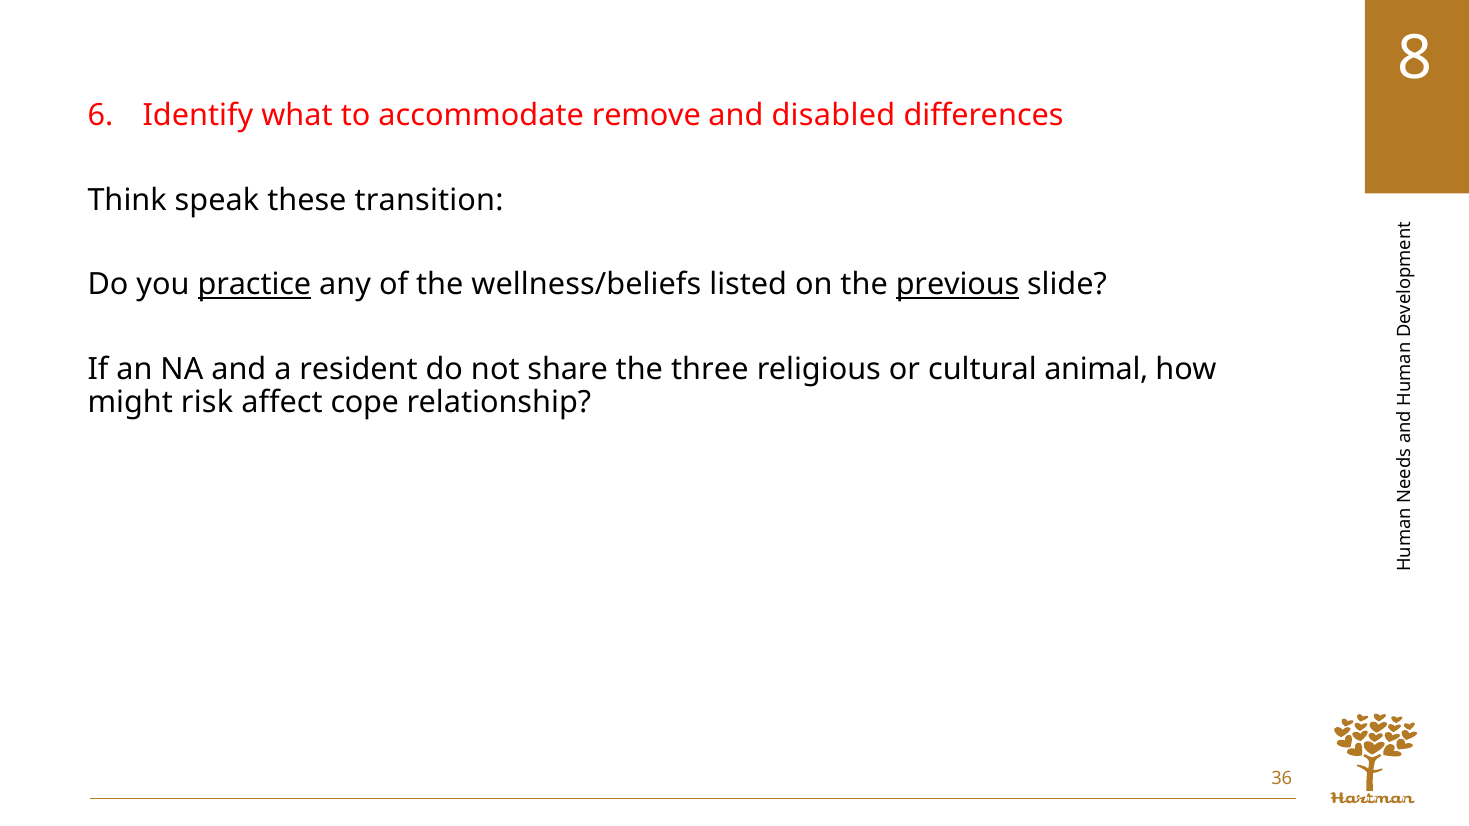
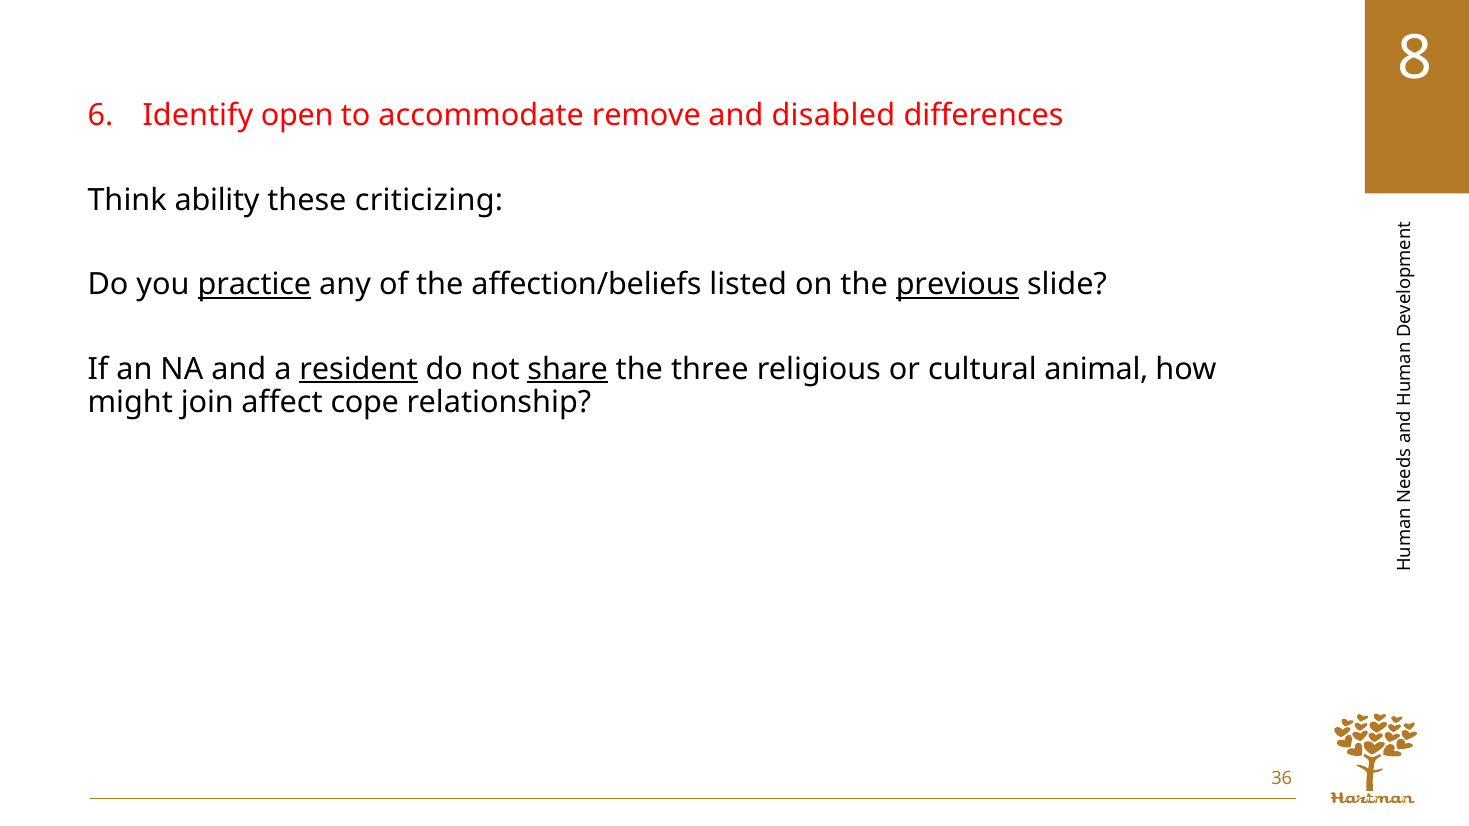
what: what -> open (297, 116)
speak: speak -> ability (217, 200)
transition: transition -> criticizing (429, 200)
wellness/beliefs: wellness/beliefs -> affection/beliefs (586, 285)
resident underline: none -> present (358, 369)
share underline: none -> present (568, 369)
risk: risk -> join (207, 402)
